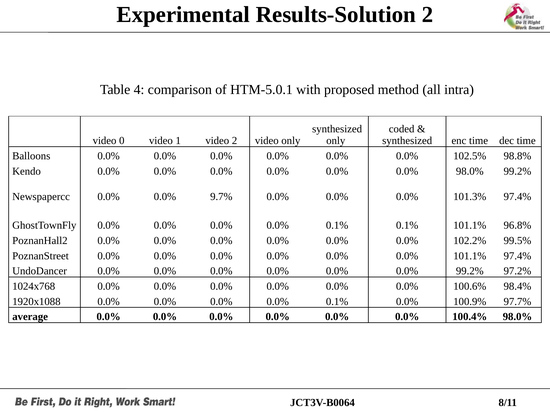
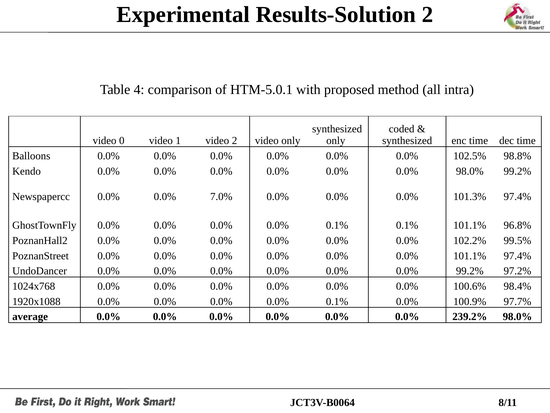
9.7%: 9.7% -> 7.0% (221, 197)
100.4%: 100.4% -> 239.2% (470, 316)
